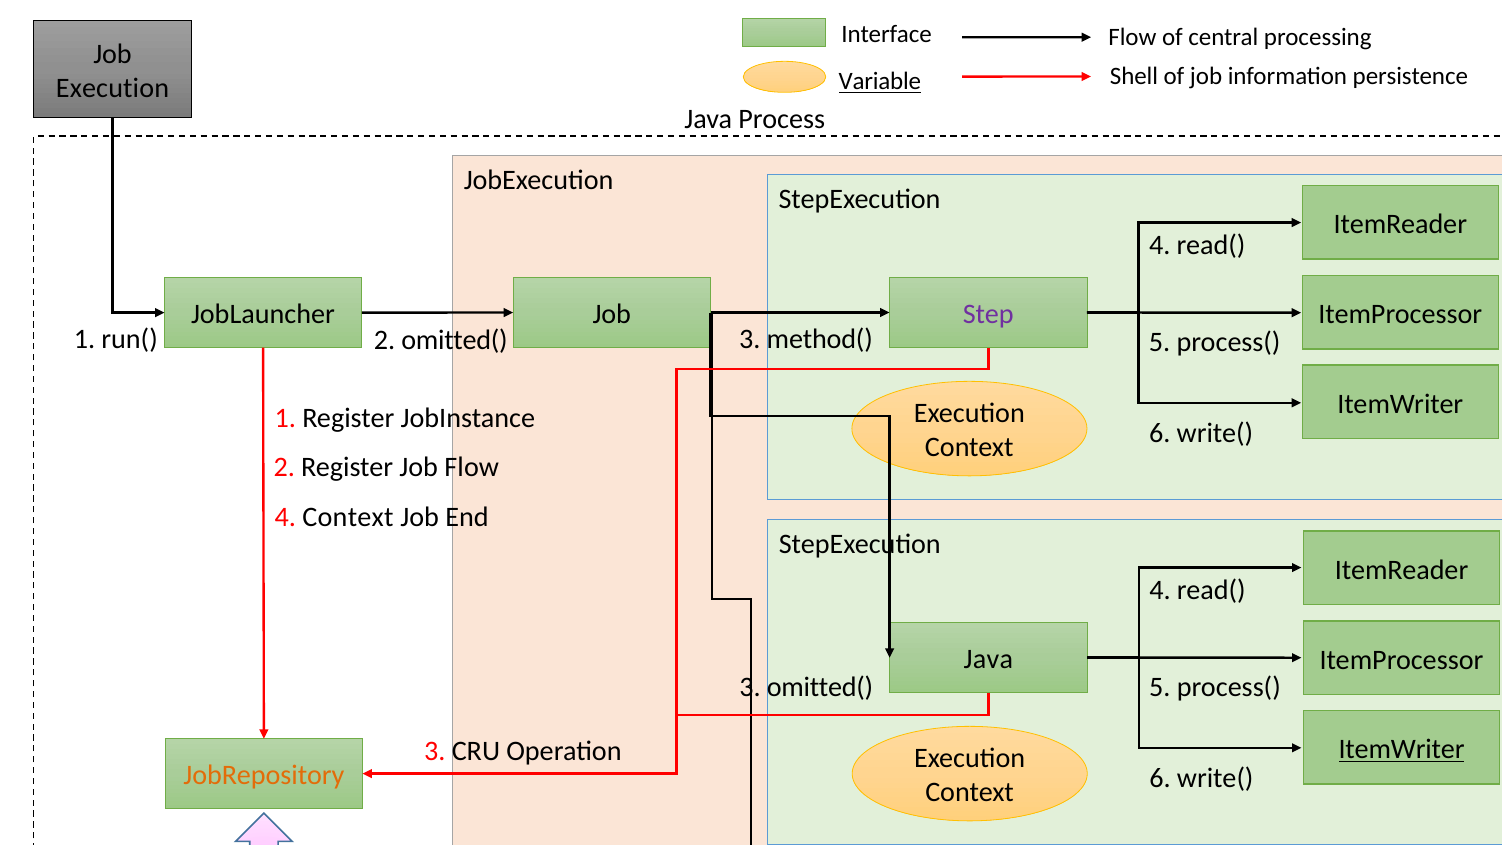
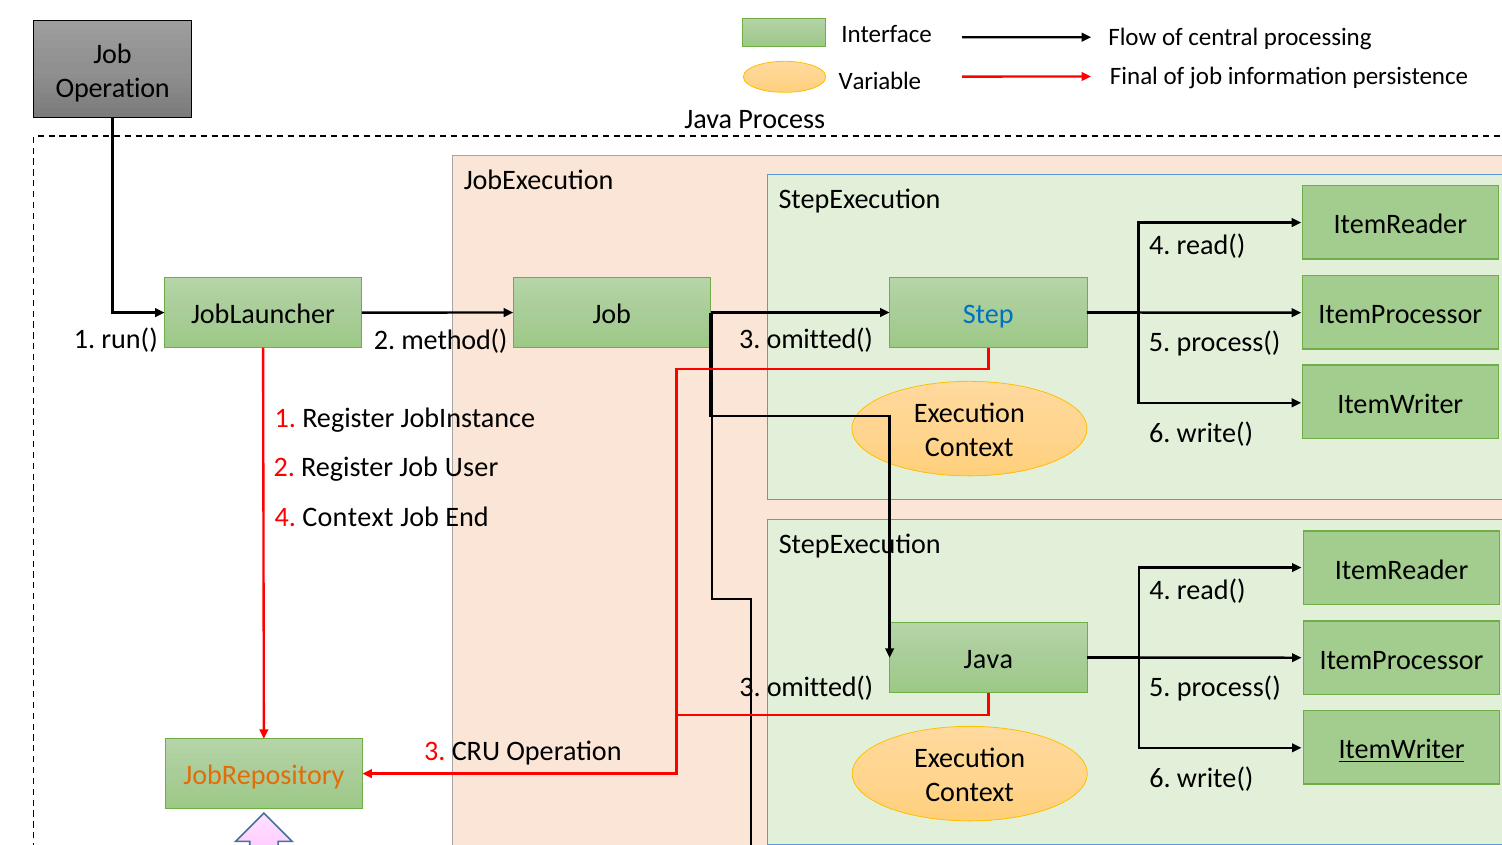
Shell: Shell -> Final (1134, 76)
Variable underline: present -> none (880, 82)
Execution: Execution -> Operation (113, 88)
Step colour: purple -> blue (988, 314)
2 omitted(: omitted( -> method( (454, 340)
method(: method( -> omitted( (820, 339)
Job Flow: Flow -> User (472, 468)
